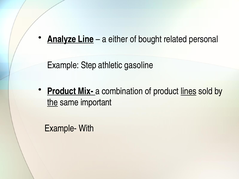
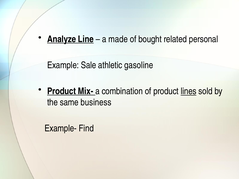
either: either -> made (118, 39)
Step: Step -> Sale (89, 65)
the underline: present -> none (52, 103)
important: important -> business (96, 103)
With: With -> Find (86, 129)
